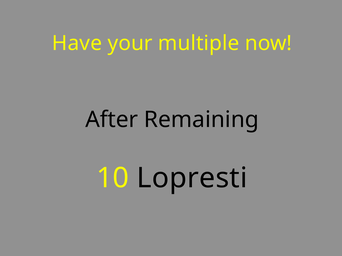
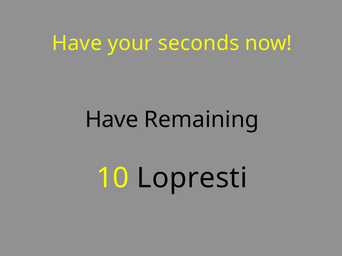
multiple: multiple -> seconds (199, 43)
After: After -> Have (112, 120)
